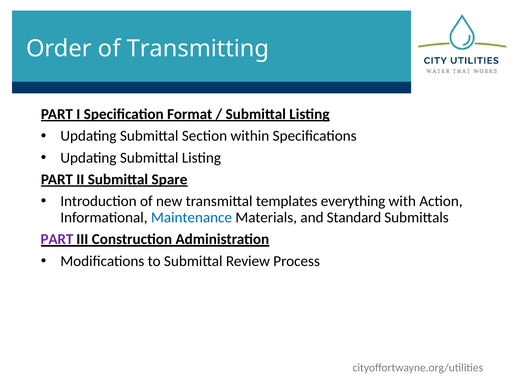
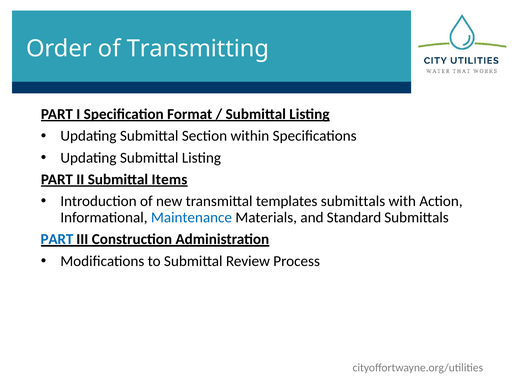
Spare: Spare -> Items (169, 180)
templates everything: everything -> submittals (353, 201)
PART colour: purple -> blue (57, 239)
